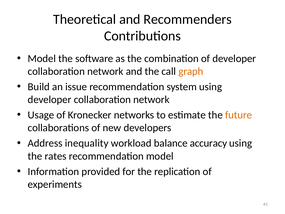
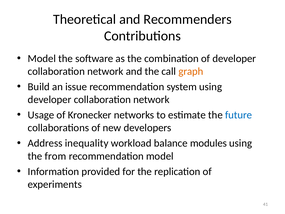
future colour: orange -> blue (239, 115)
accuracy: accuracy -> modules (208, 143)
rates: rates -> from (56, 156)
